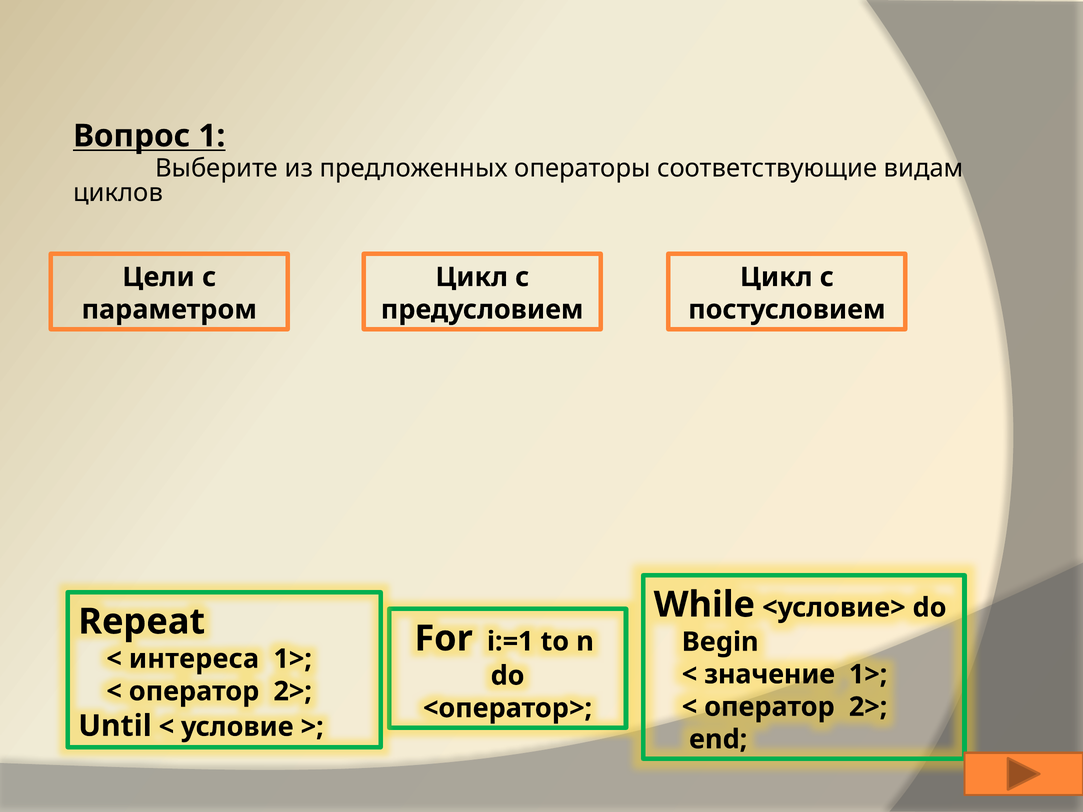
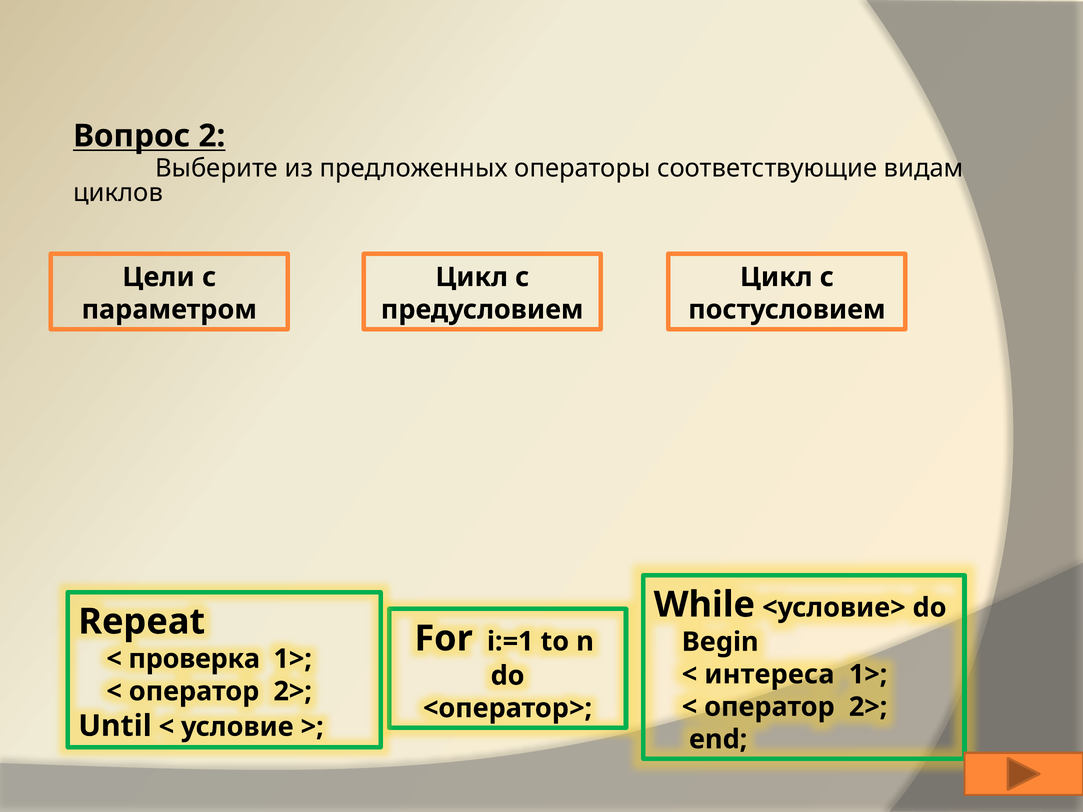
1: 1 -> 2 (212, 136)
интереса: интереса -> проверка (194, 659)
значение: значение -> интереса (769, 675)
